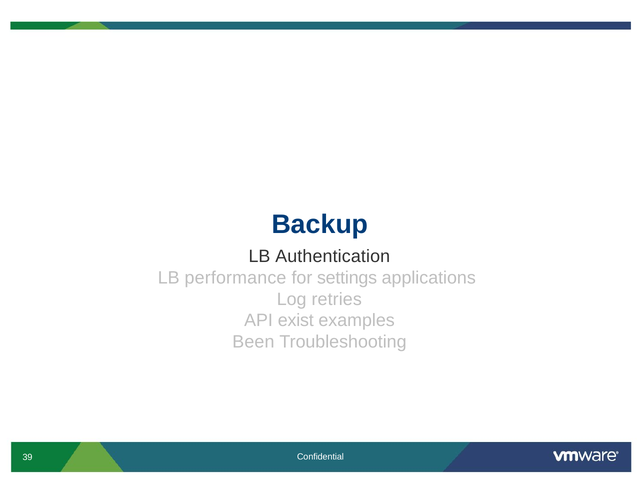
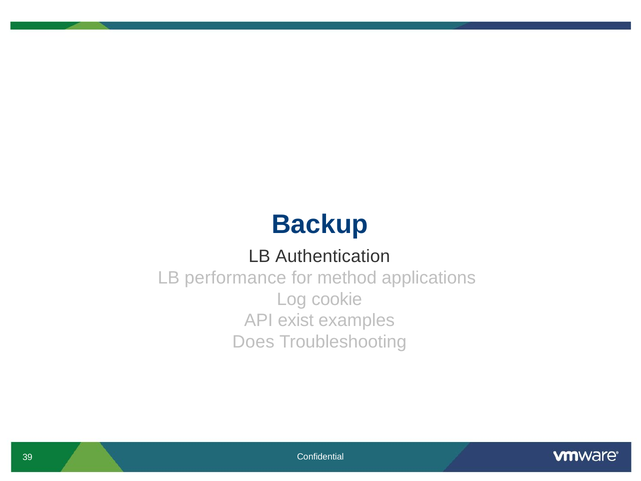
settings: settings -> method (347, 278)
retries: retries -> cookie (337, 299)
Been: Been -> Does (253, 342)
